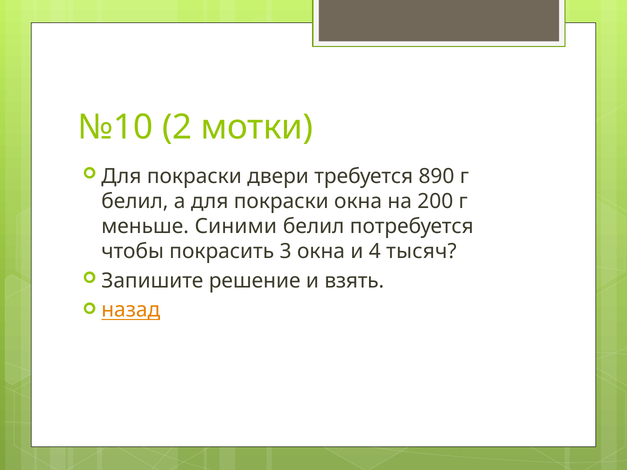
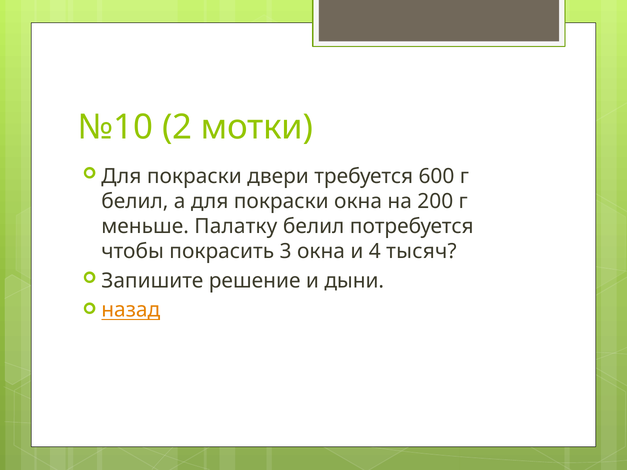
890: 890 -> 600 (436, 176)
Синими: Синими -> Палатку (236, 227)
взять: взять -> дыни (354, 281)
